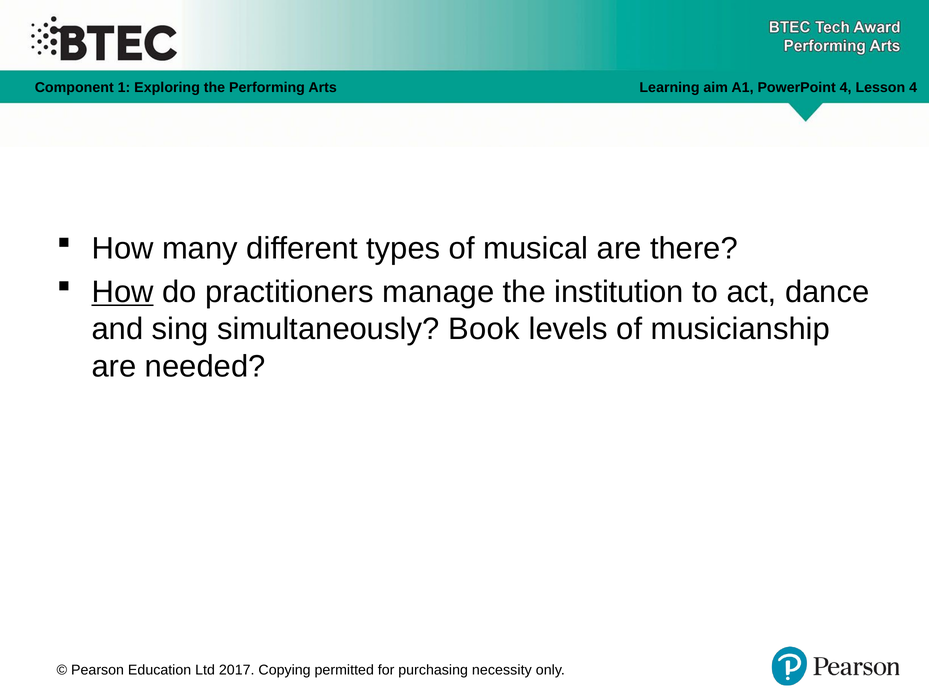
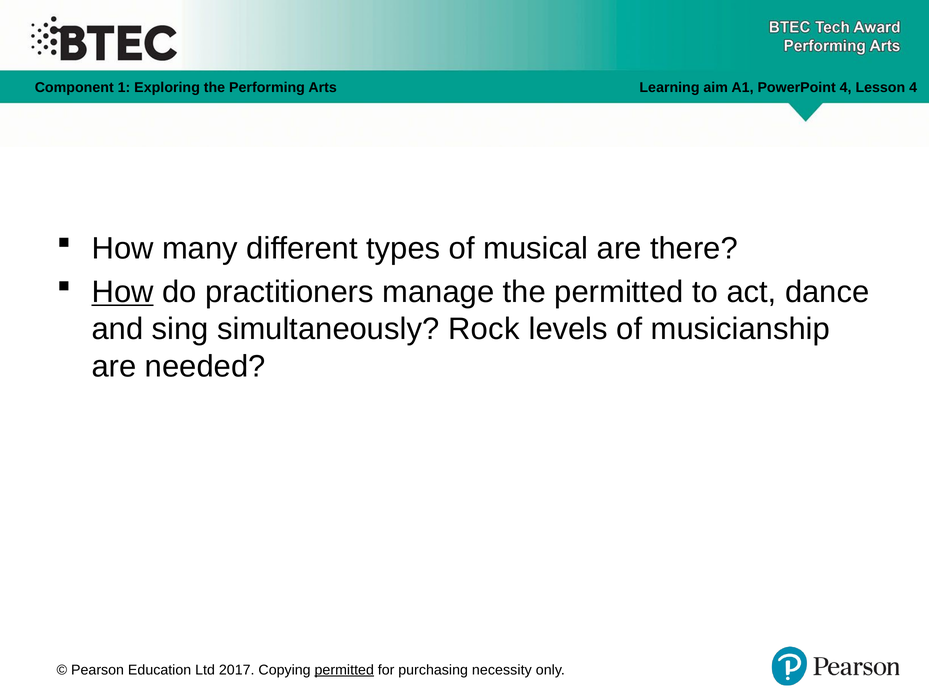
the institution: institution -> permitted (619, 292)
Book: Book -> Rock (484, 329)
permitted underline: none -> present (344, 670)
